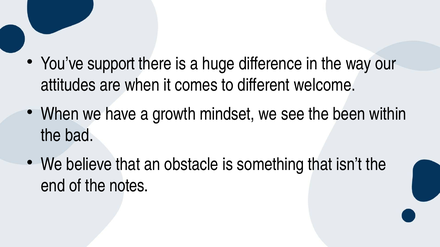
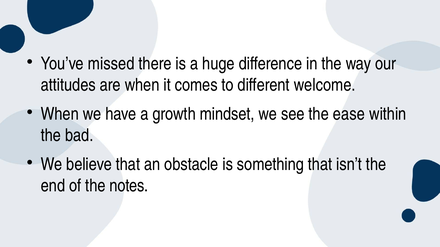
support: support -> missed (111, 64)
been: been -> ease (349, 114)
